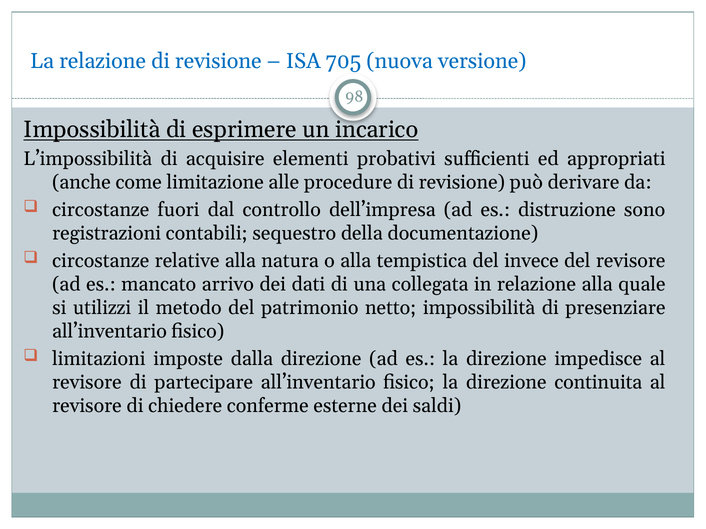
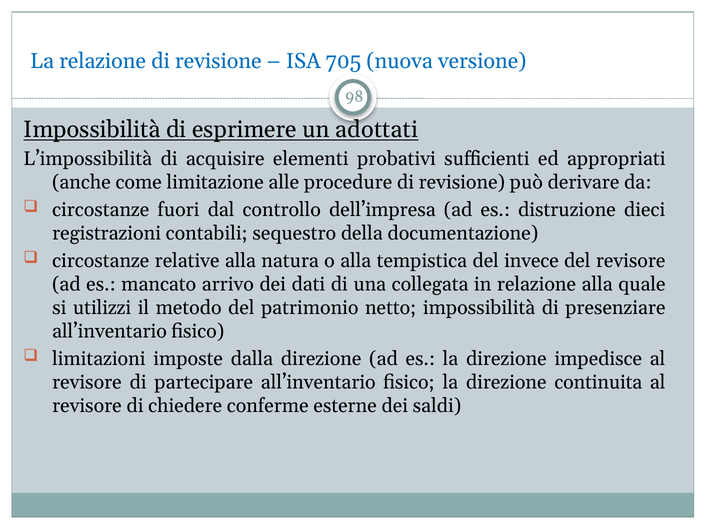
incarico: incarico -> adottati (377, 130)
sono: sono -> dieci (645, 210)
